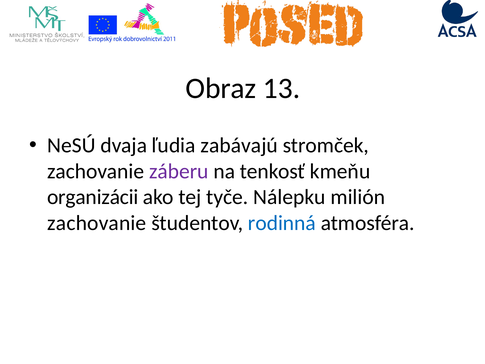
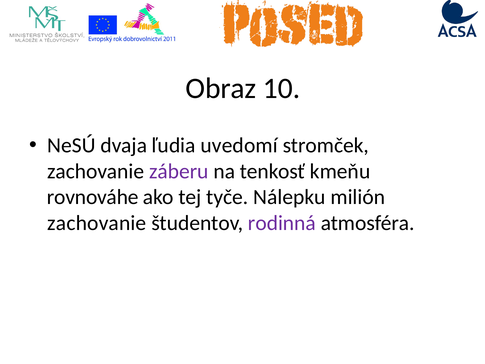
13: 13 -> 10 (282, 88)
zabávajú: zabávajú -> uvedomí (239, 145)
organizácii: organizácii -> rovnováhe (93, 197)
rodinná colour: blue -> purple (282, 223)
